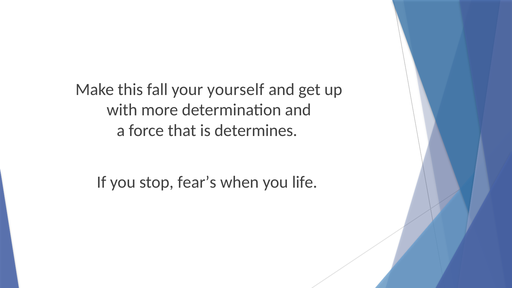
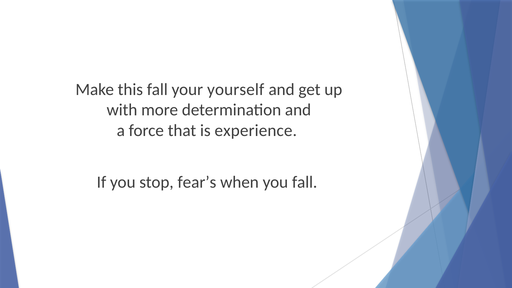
determines: determines -> experience (256, 130)
you life: life -> fall (305, 182)
